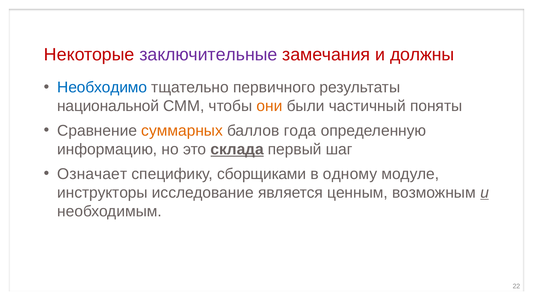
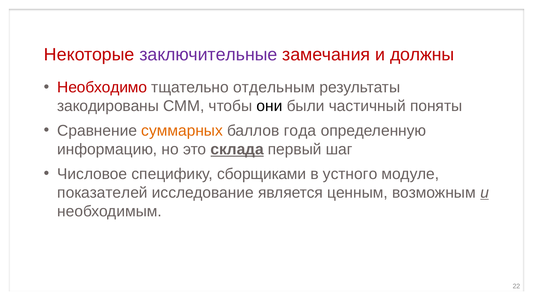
Необходимо colour: blue -> red (102, 87)
первичного: первичного -> отдельным (274, 87)
национальной: национальной -> закодированы (108, 106)
они colour: orange -> black (270, 106)
Означает: Означает -> Числовое (92, 174)
одному: одному -> устного (350, 174)
инструкторы: инструкторы -> показателей (102, 192)
